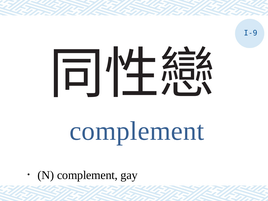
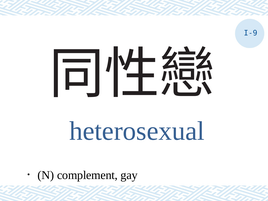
complement: complement -> heterosexual (137, 131)
